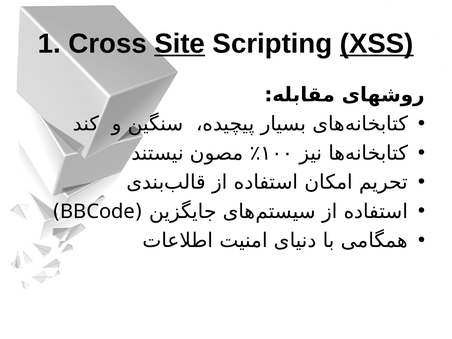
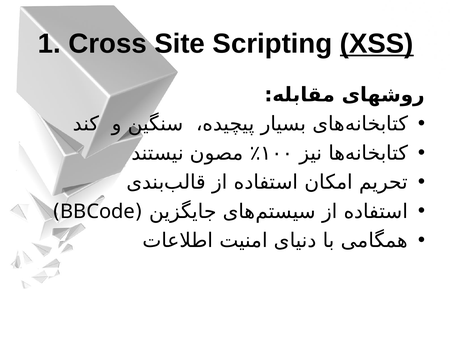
Site underline: present -> none (180, 44)
